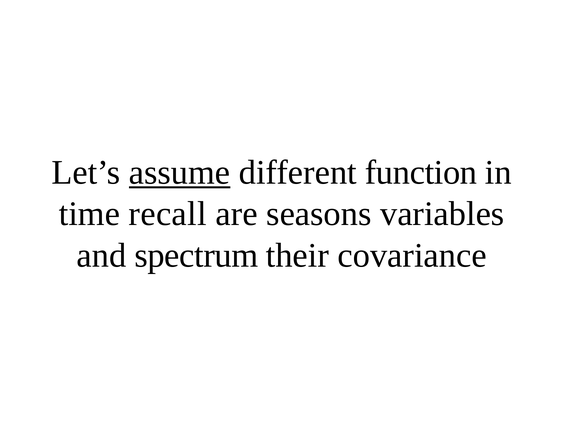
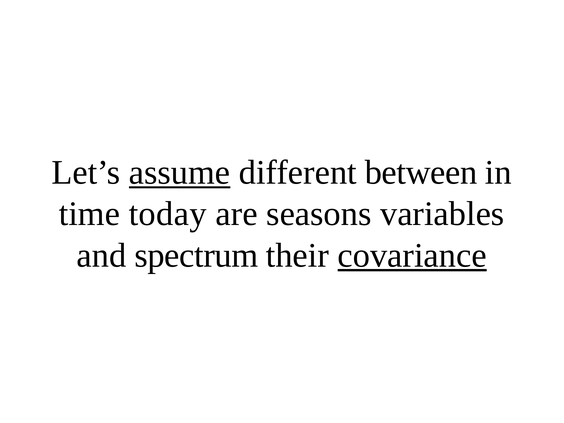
function: function -> between (421, 173)
recall: recall -> today (168, 214)
covariance underline: none -> present (412, 255)
